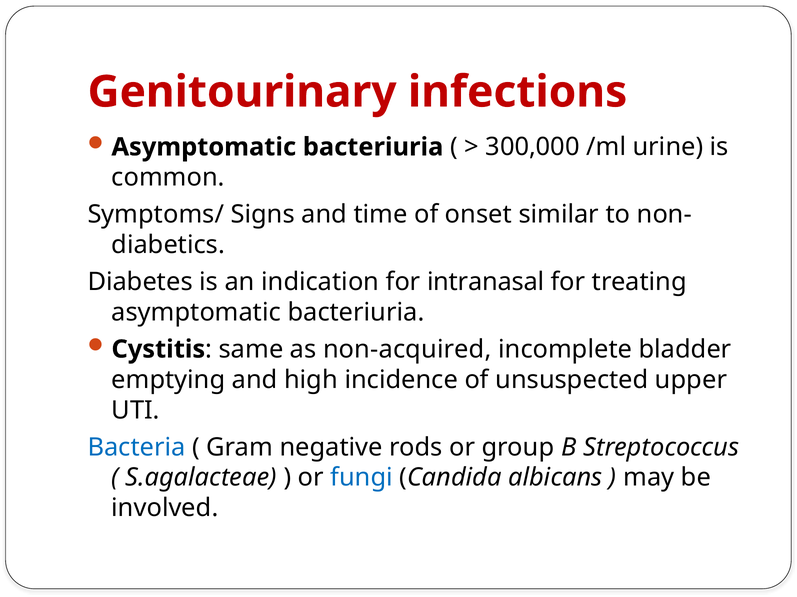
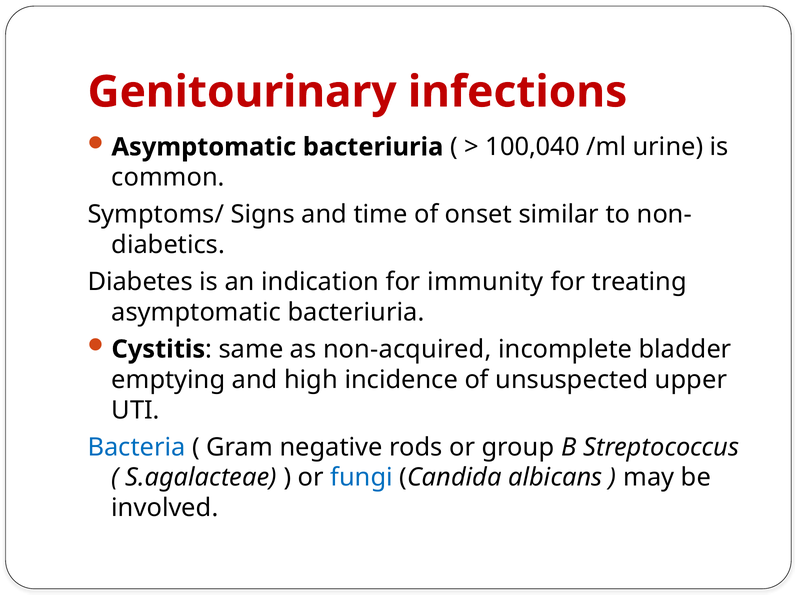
300,000: 300,000 -> 100,040 (533, 147)
intranasal: intranasal -> immunity (485, 282)
